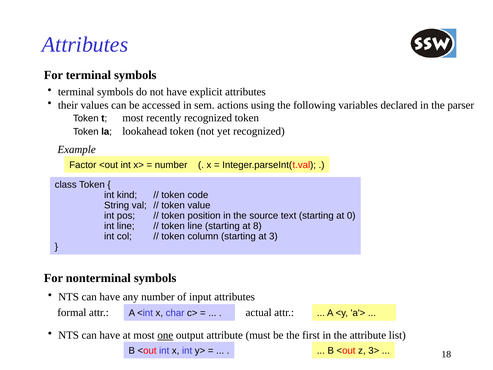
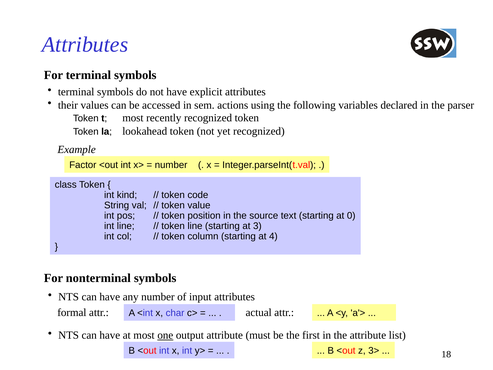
8: 8 -> 3 (257, 226)
3: 3 -> 4 (273, 236)
